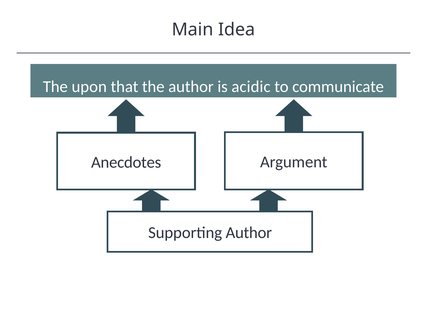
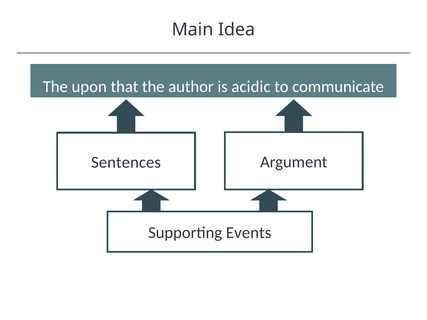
Anecdotes: Anecdotes -> Sentences (126, 162)
Supporting Author: Author -> Events (249, 233)
